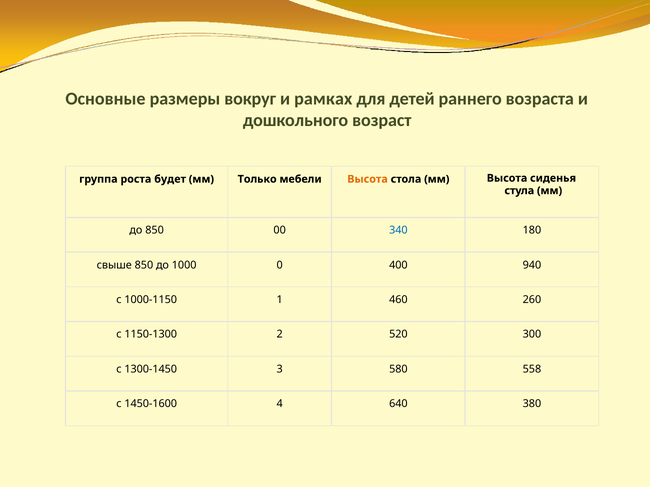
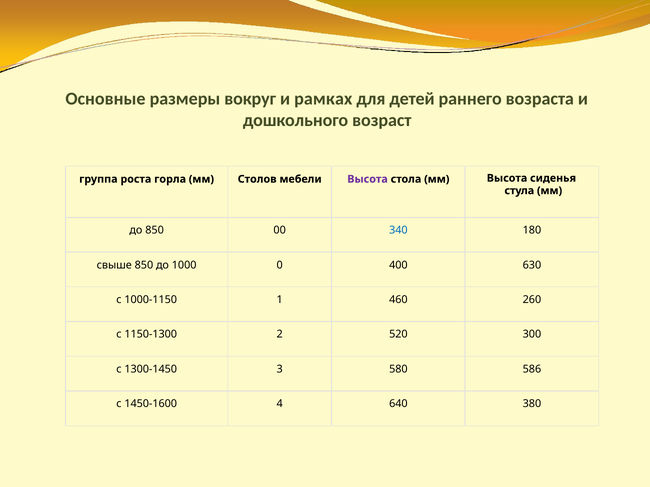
будет: будет -> горла (170, 179)
Только: Только -> Столов (257, 179)
Высота colour: orange -> purple (368, 179)
940: 940 -> 630 (532, 265)
558: 558 -> 586 (532, 369)
